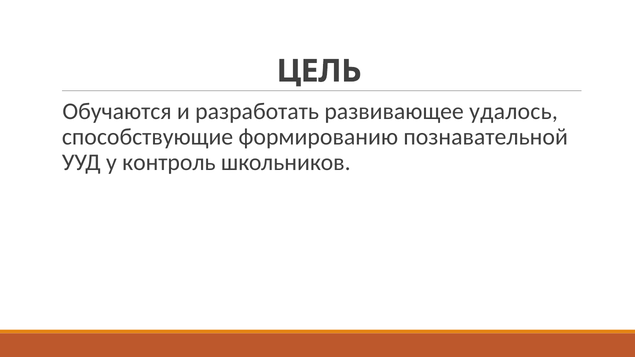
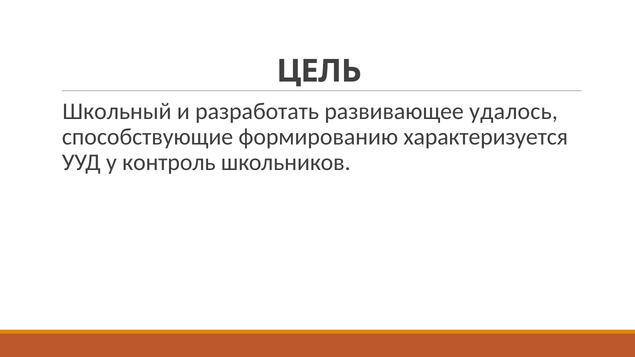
Обучаются: Обучаются -> Школьный (117, 111)
познавательной: познавательной -> характеризуется (486, 137)
